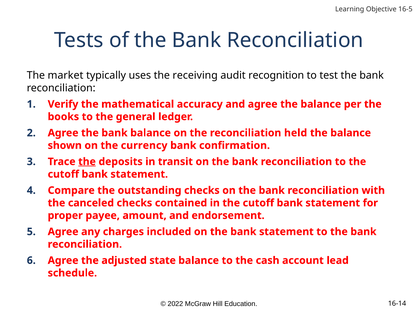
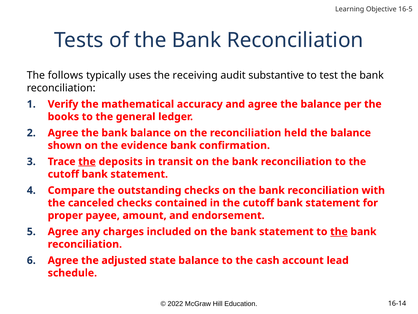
market: market -> follows (66, 75)
recognition: recognition -> substantive (276, 75)
currency: currency -> evidence (144, 145)
the underline: none -> present (339, 231)
